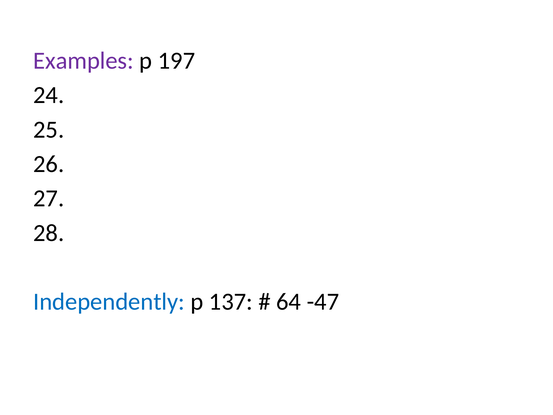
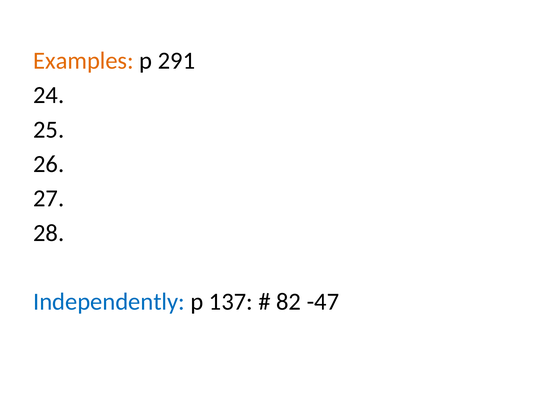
Examples colour: purple -> orange (83, 61)
197: 197 -> 291 (176, 61)
64: 64 -> 82 (289, 302)
